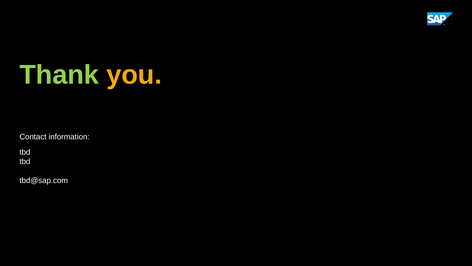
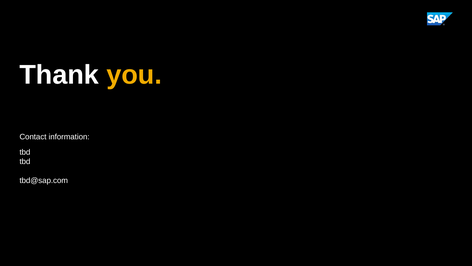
Thank colour: light green -> white (59, 75)
